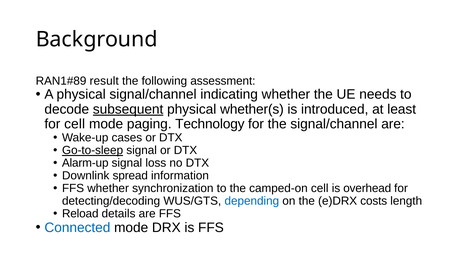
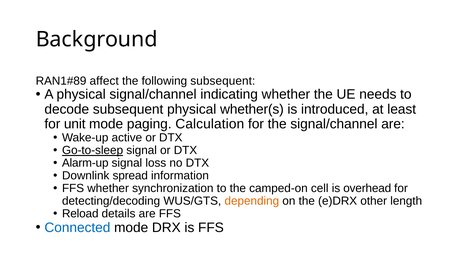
result: result -> affect (104, 81)
following assessment: assessment -> subsequent (223, 81)
subsequent underline: present -> none (128, 109)
for cell: cell -> unit (75, 124)
Technology: Technology -> Calculation (210, 124)
cases: cases -> active (127, 137)
depending colour: blue -> orange (252, 201)
costs: costs -> other (374, 201)
